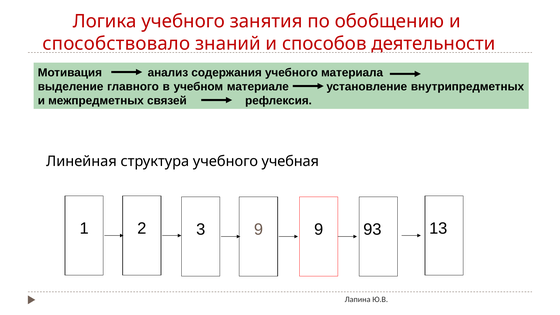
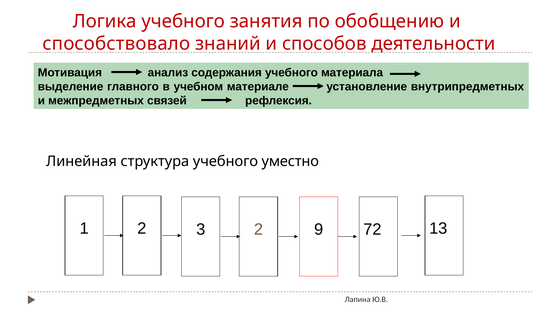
учебная: учебная -> уместно (290, 162)
1 9: 9 -> 2 (258, 229)
93: 93 -> 72 (372, 229)
